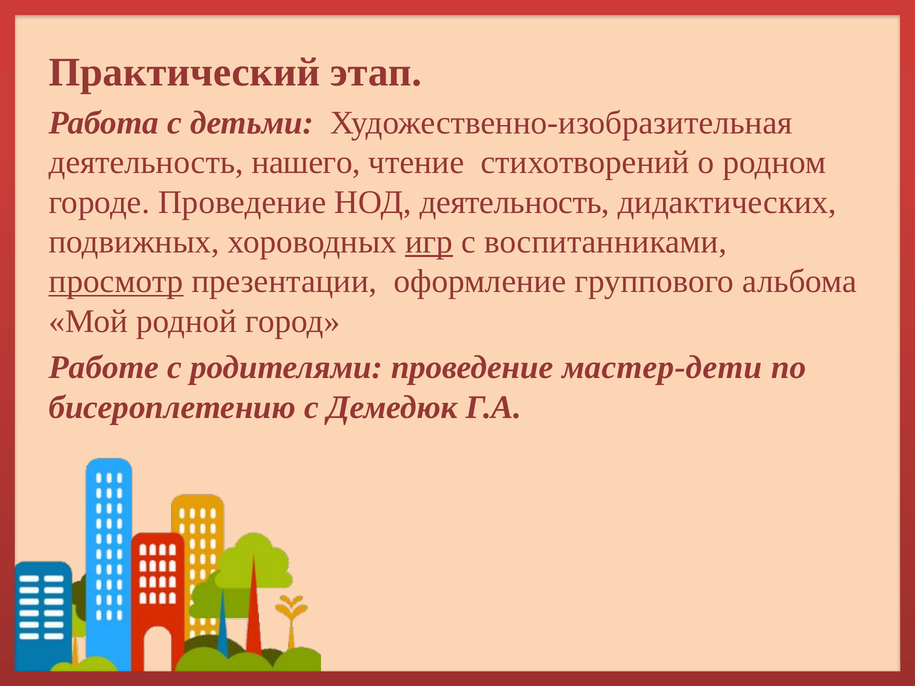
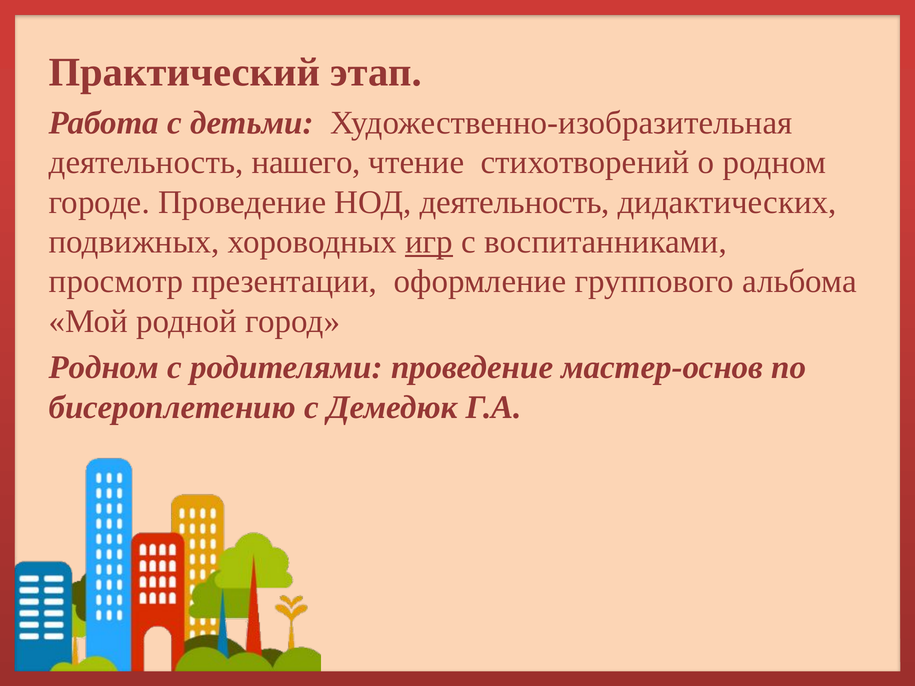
просмотр underline: present -> none (116, 282)
Работе: Работе -> Родном (104, 368)
мастер-дети: мастер-дети -> мастер-основ (662, 368)
